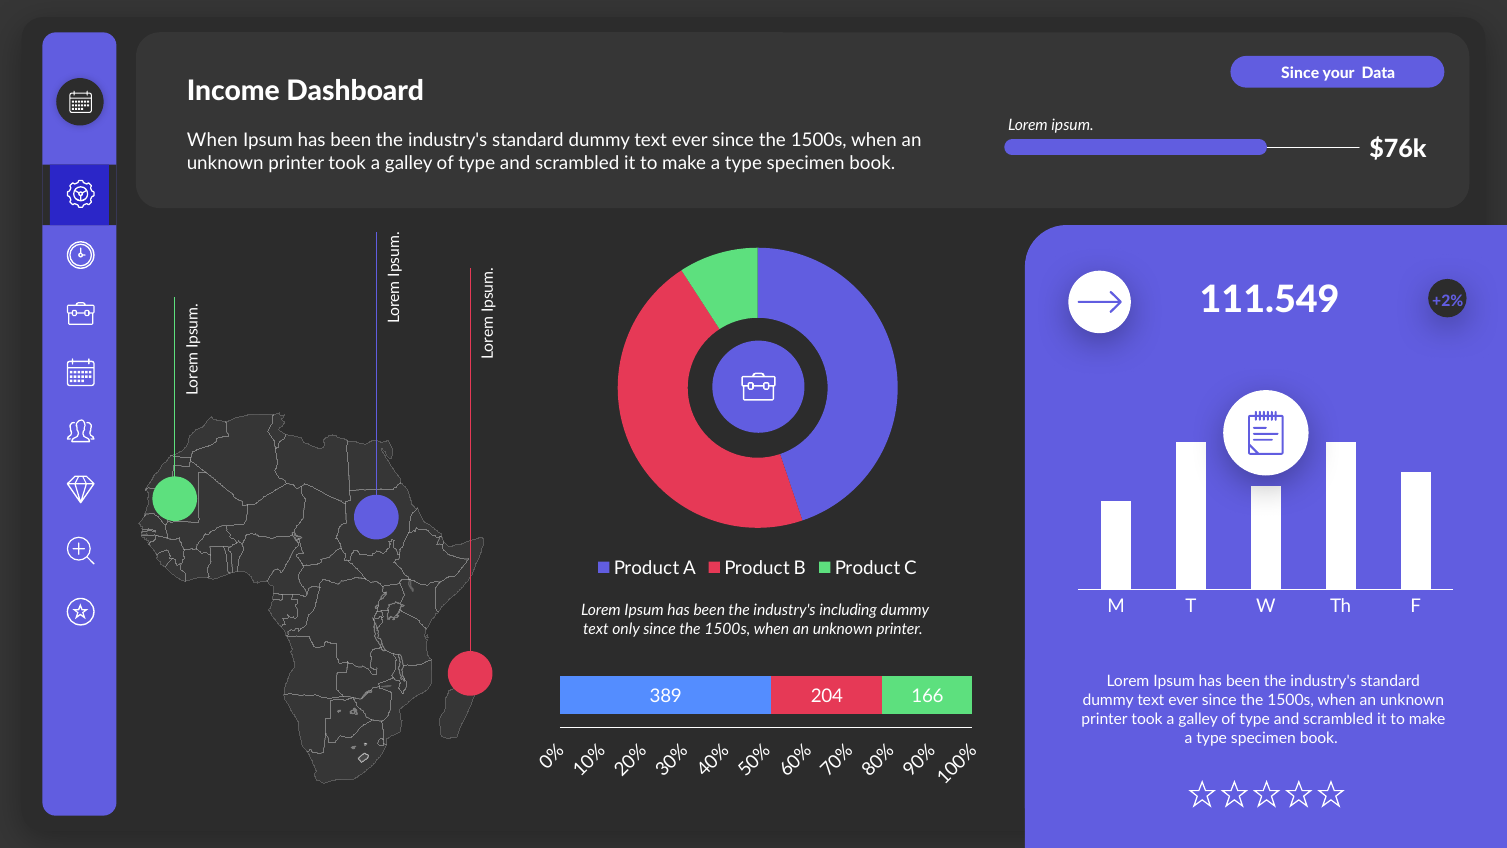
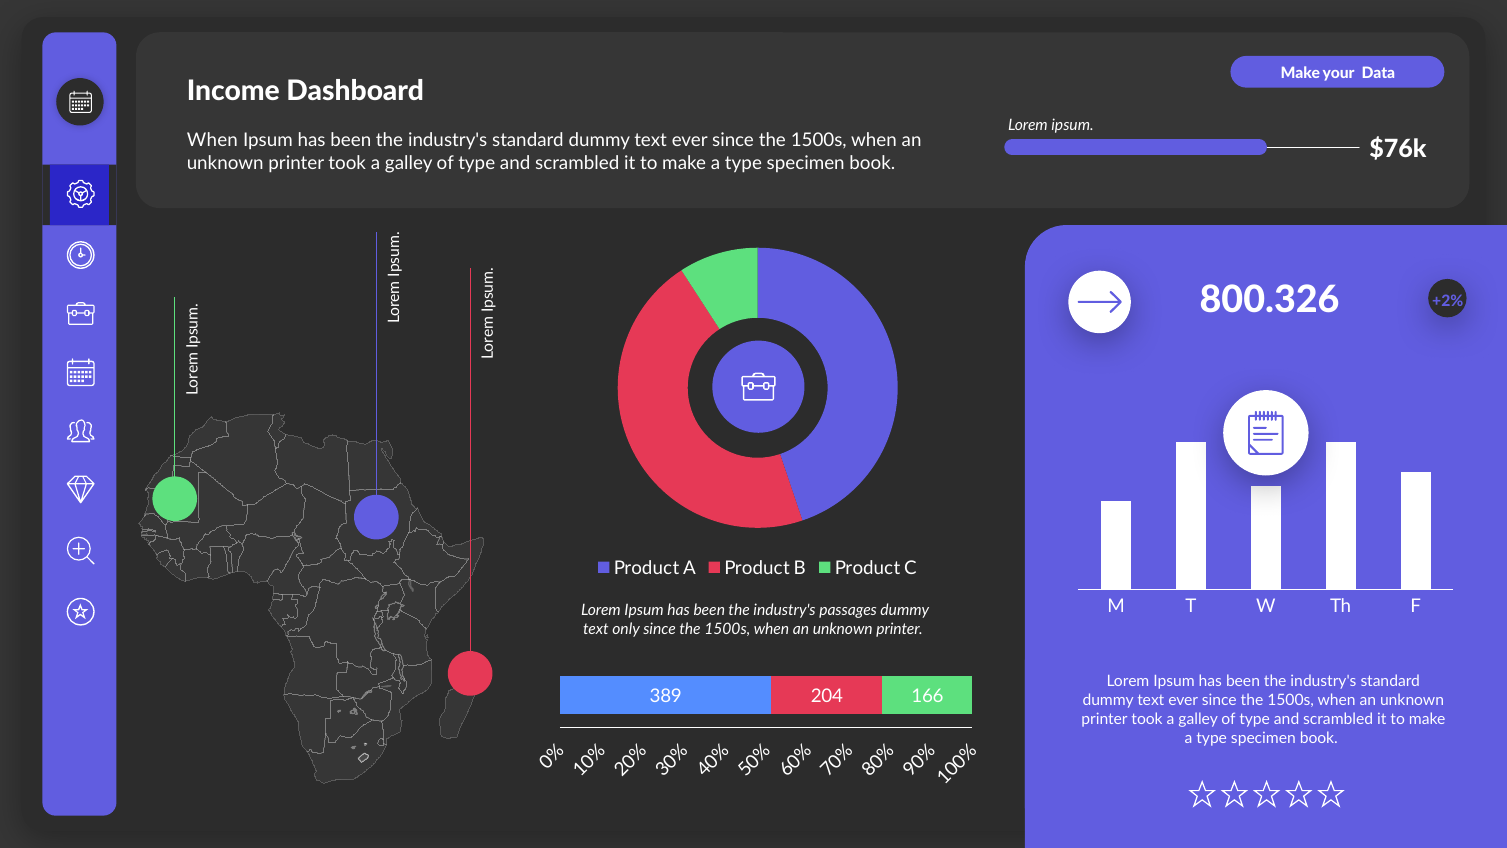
Since: Since -> Make (1300, 73)
111.549: 111.549 -> 800.326 (1270, 300)
including: including -> passages (848, 610)
